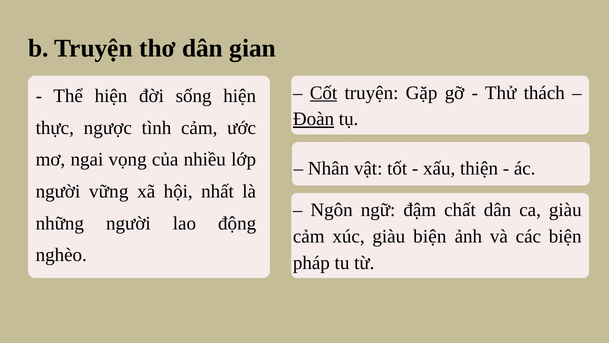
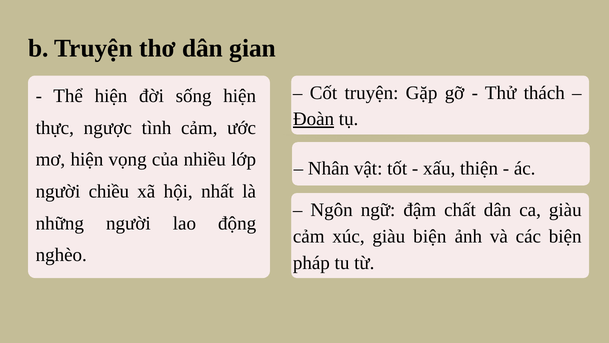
Cốt underline: present -> none (324, 93)
mơ ngai: ngai -> hiện (87, 159)
vững: vững -> chiều (109, 191)
